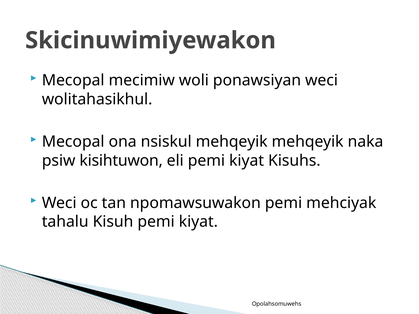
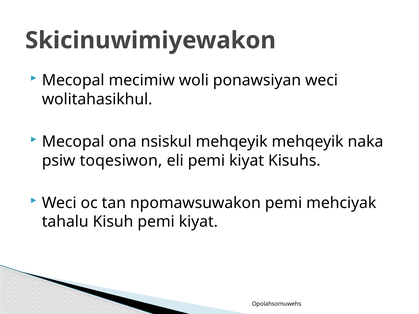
kisihtuwon: kisihtuwon -> toqesiwon (121, 161)
